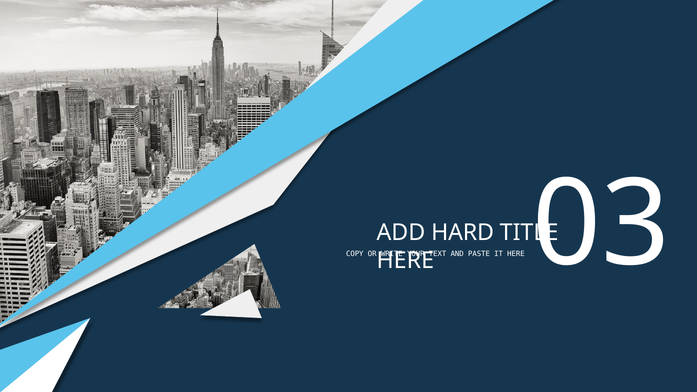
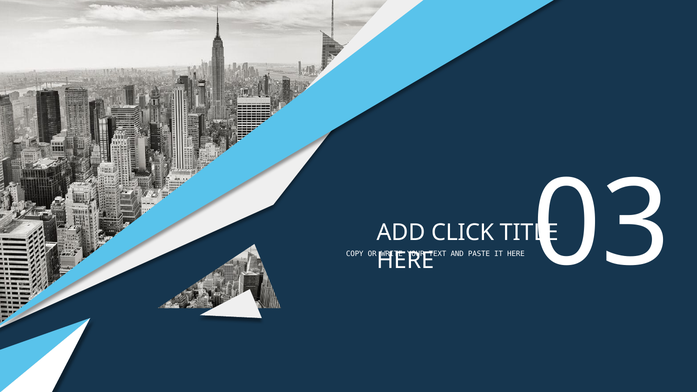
HARD: HARD -> CLICK (463, 233)
